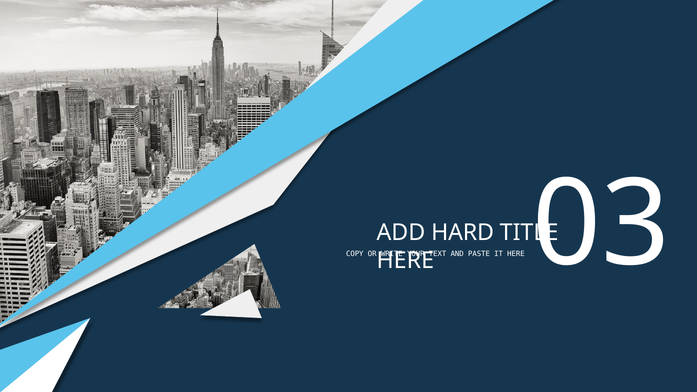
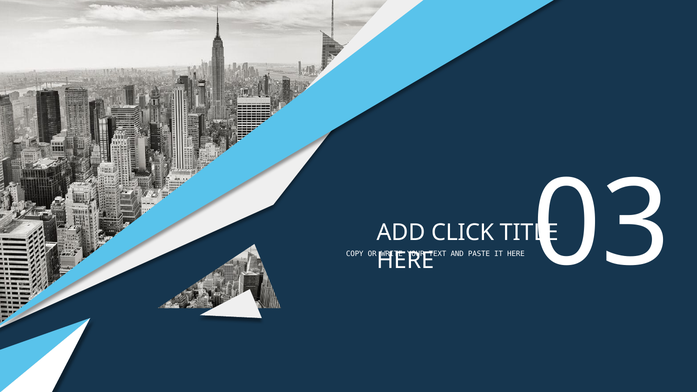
HARD: HARD -> CLICK (463, 233)
